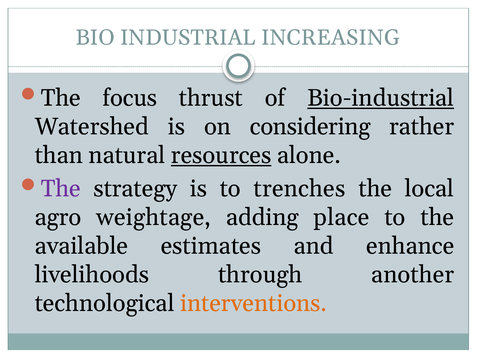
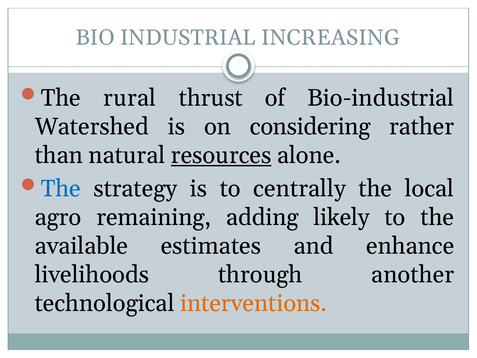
focus: focus -> rural (130, 98)
Bio-industrial underline: present -> none (381, 98)
The colour: purple -> blue (61, 189)
trenches: trenches -> centrally (300, 189)
weightage: weightage -> remaining (154, 217)
place: place -> likely (342, 217)
